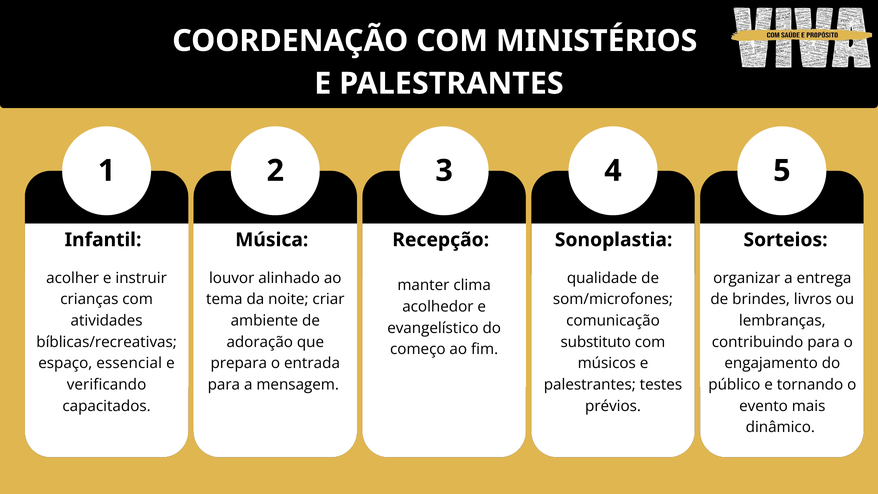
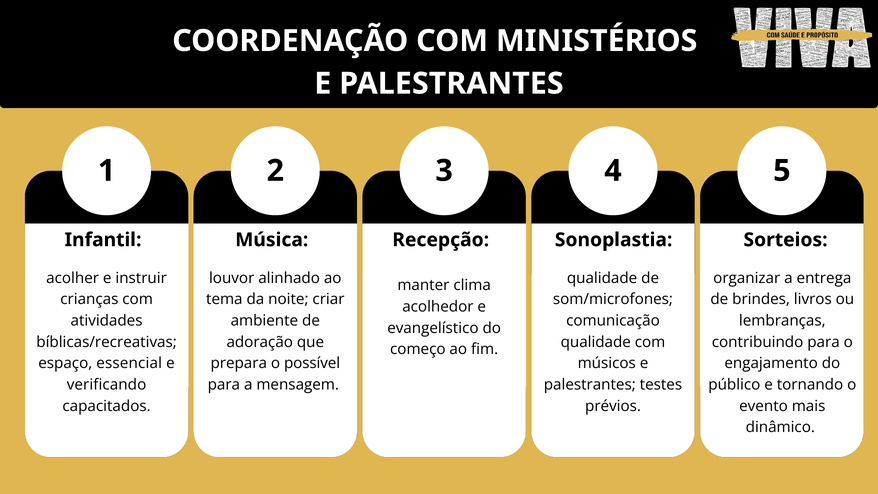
substituto: substituto -> qualidade (596, 342)
entrada: entrada -> possível (312, 363)
